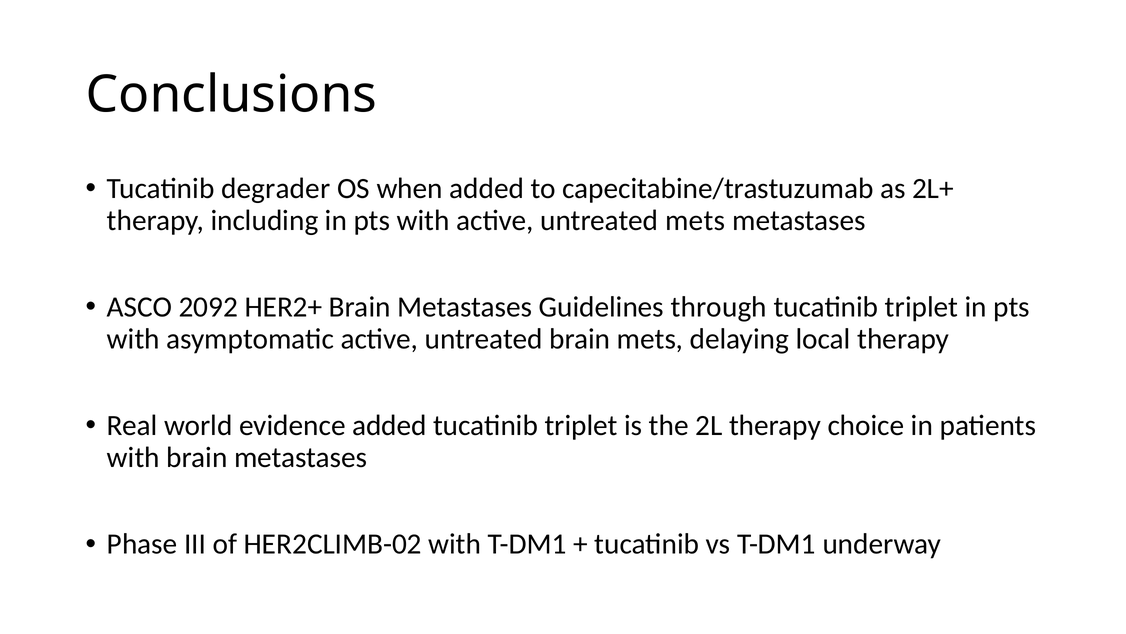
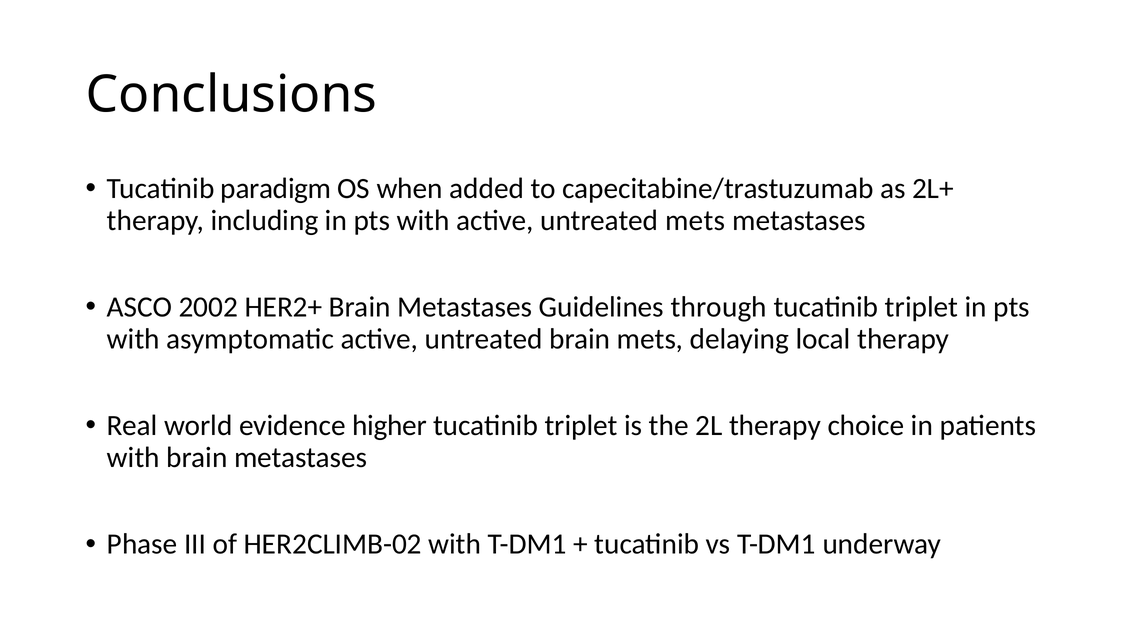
degrader: degrader -> paradigm (276, 188)
2092: 2092 -> 2002 (208, 307)
evidence added: added -> higher (390, 425)
